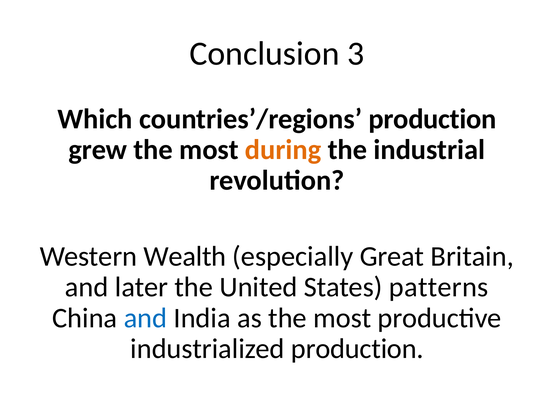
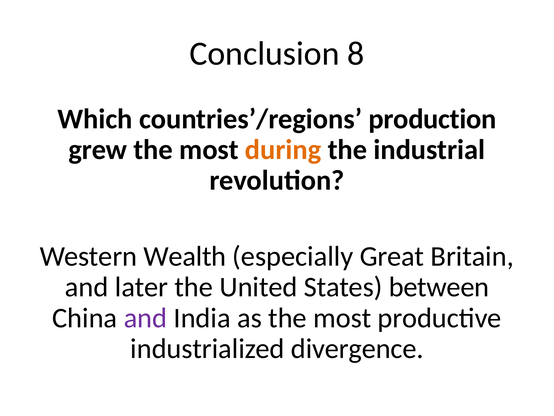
3: 3 -> 8 (356, 54)
patterns: patterns -> between (439, 287)
and colour: blue -> purple (145, 318)
industrialized production: production -> divergence (357, 348)
